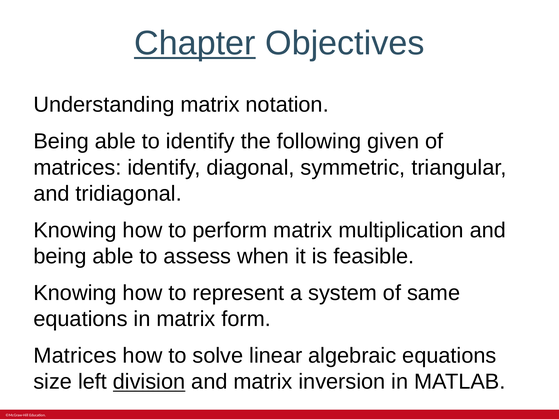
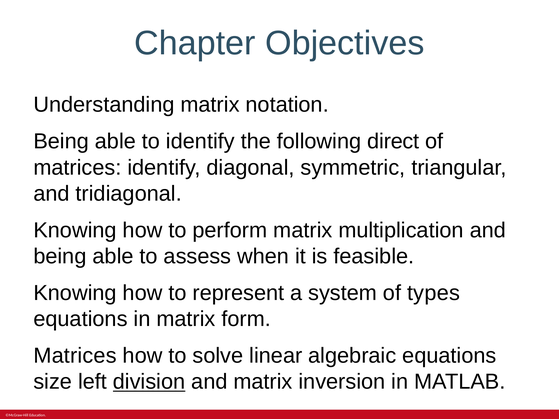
Chapter underline: present -> none (195, 43)
given: given -> direct (393, 142)
same: same -> types (433, 293)
